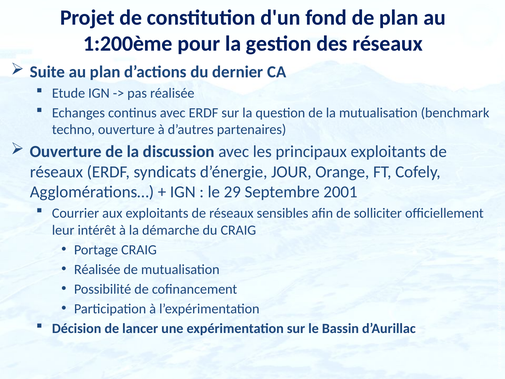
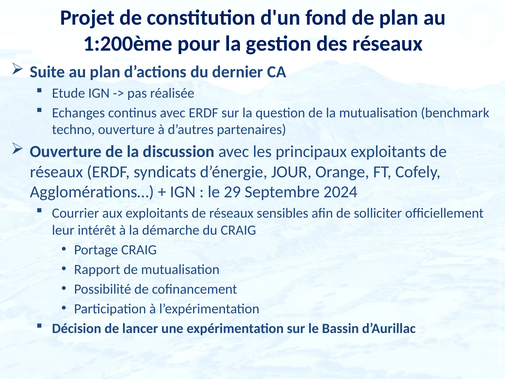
2001: 2001 -> 2024 (340, 192)
Réalisée: Réalisée -> Rapport (97, 269)
